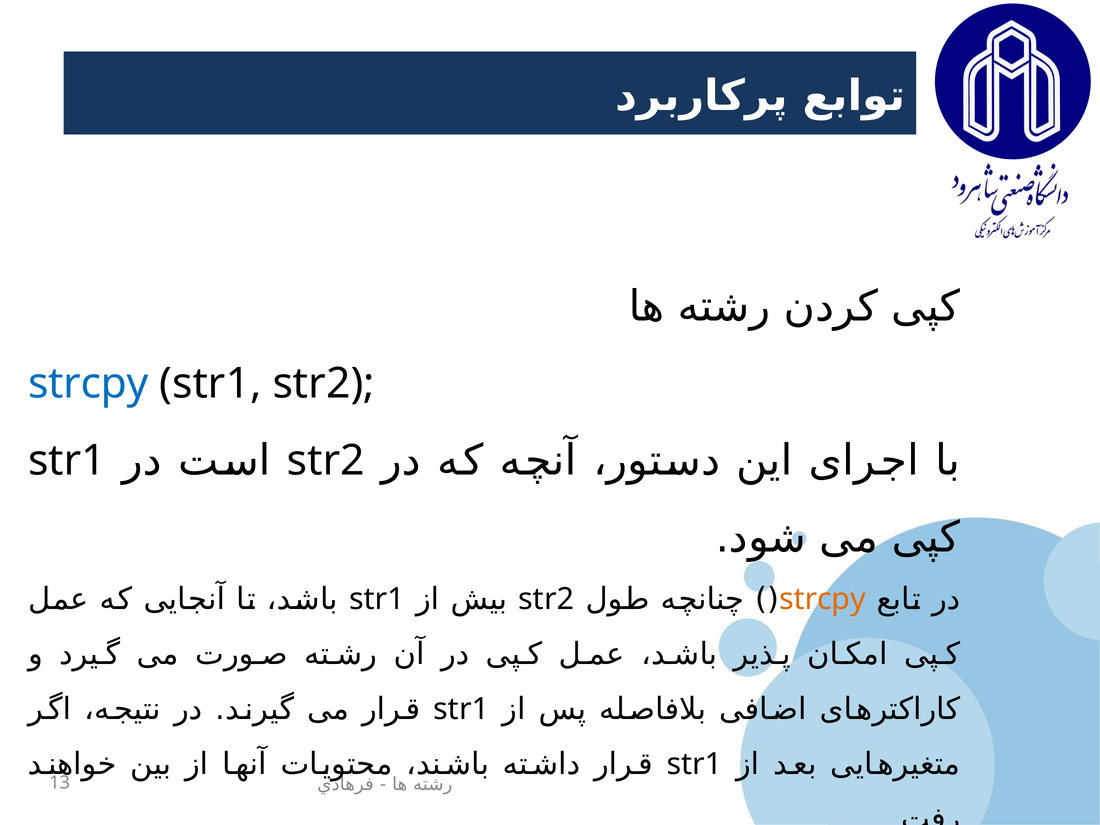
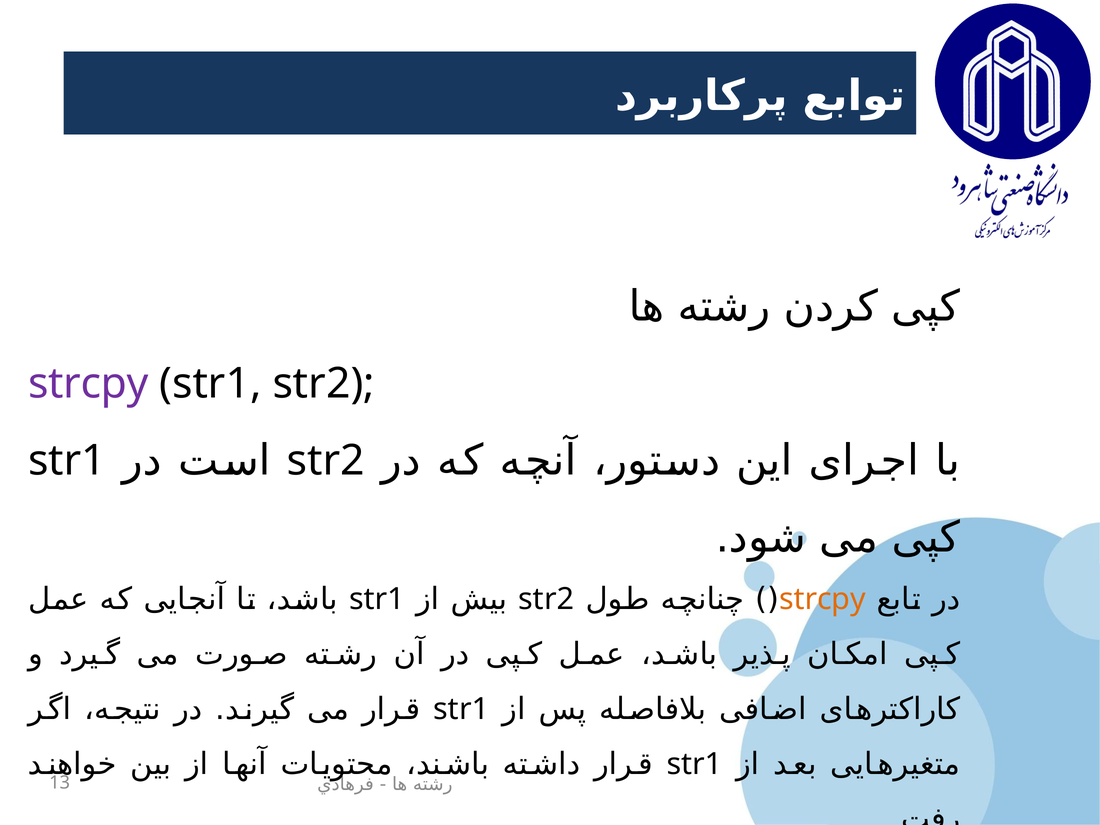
strcpy colour: blue -> purple (88, 383)
